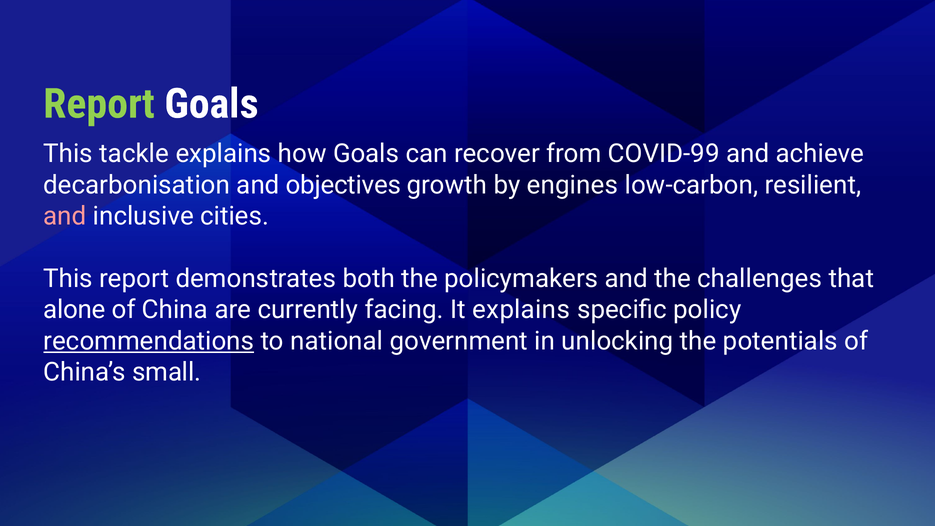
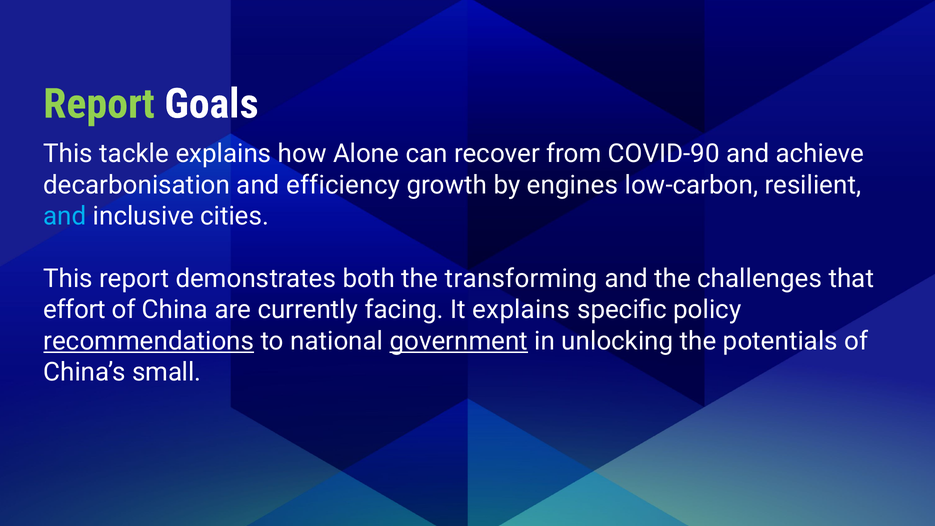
how Goals: Goals -> Alone (366, 154)
COVID-99: COVID-99 -> COVID-90 (664, 154)
objectives: objectives -> efficiency (343, 185)
and colour: pink -> light blue (65, 216)
policymakers: policymakers -> transforming (521, 279)
alone: alone -> effort (74, 310)
government underline: none -> present (459, 341)
